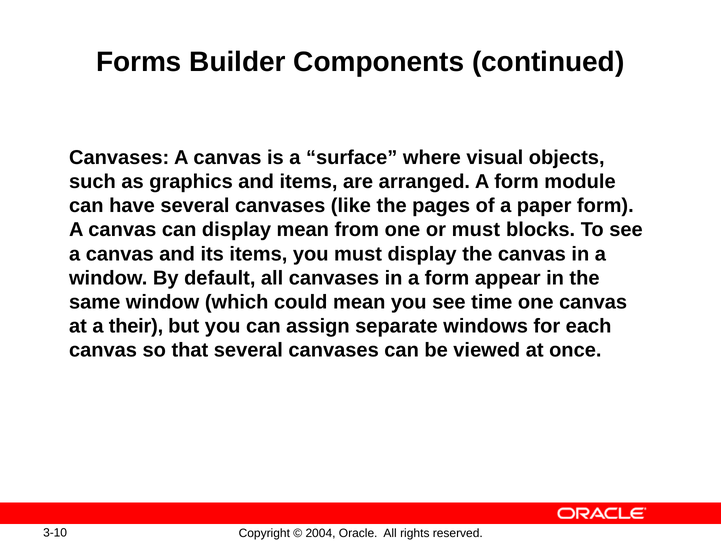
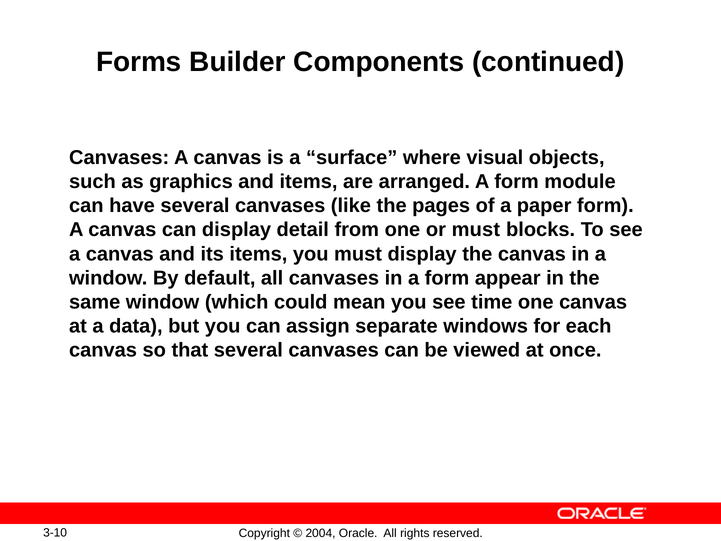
display mean: mean -> detail (303, 230)
their: their -> data (136, 326)
